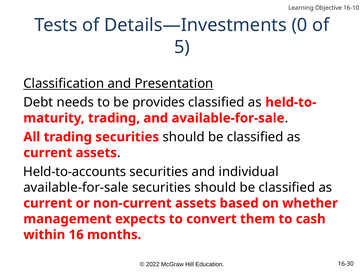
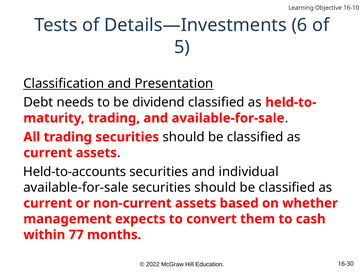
0: 0 -> 6 (299, 25)
provides: provides -> dividend (159, 102)
16: 16 -> 77 (76, 235)
